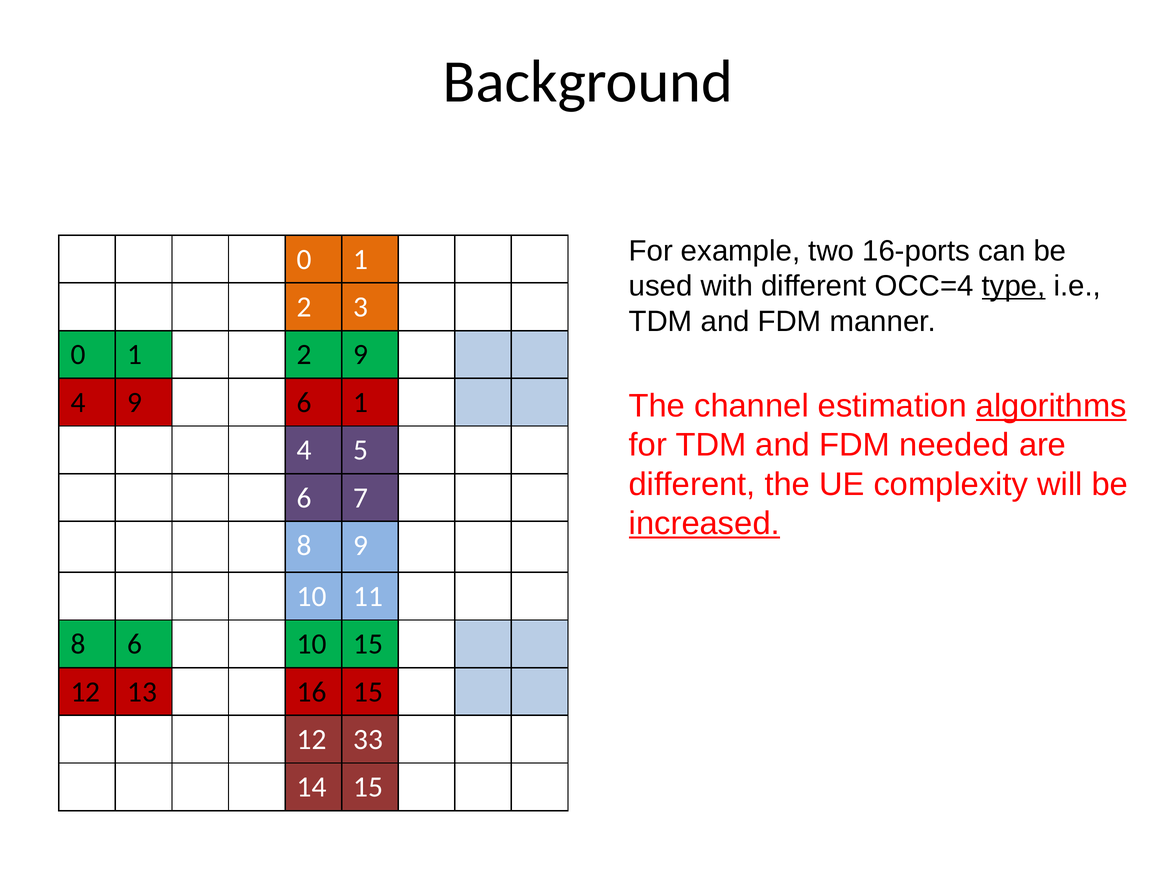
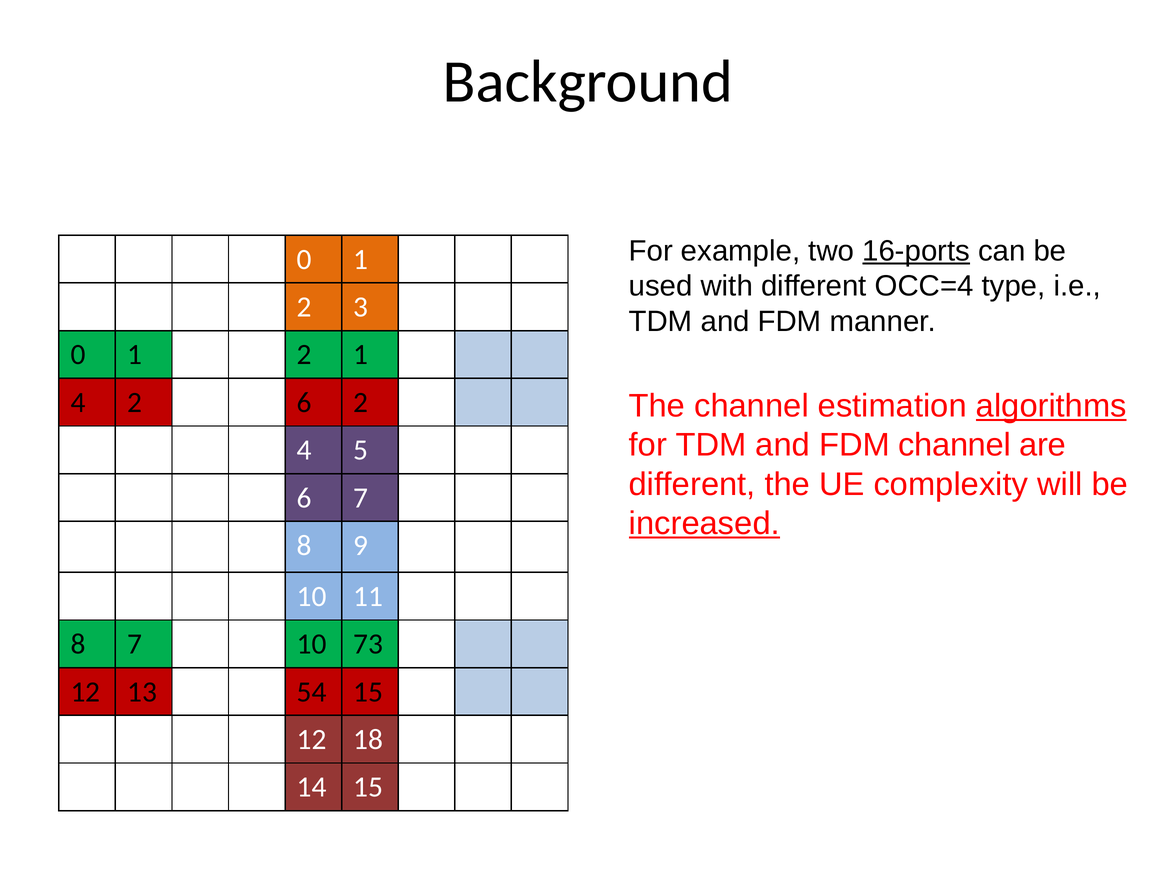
16-ports underline: none -> present (916, 251)
type underline: present -> none (1014, 286)
2 9: 9 -> 1 (361, 355)
4 9: 9 -> 2 (135, 402)
6 1: 1 -> 2 (361, 402)
FDM needed: needed -> channel (955, 445)
8 6: 6 -> 7 (135, 644)
10 15: 15 -> 73 (368, 644)
16: 16 -> 54 (312, 692)
33: 33 -> 18 (368, 740)
